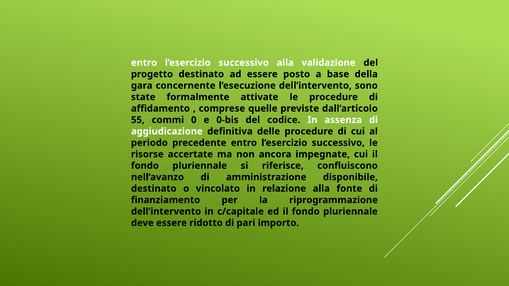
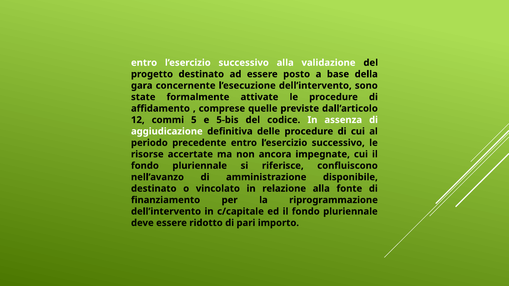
55: 55 -> 12 (138, 120)
0: 0 -> 5 (194, 120)
0-bis: 0-bis -> 5-bis (227, 120)
